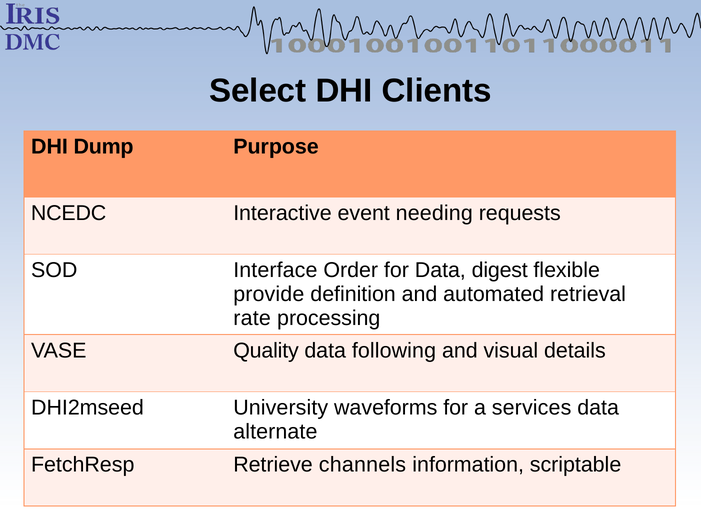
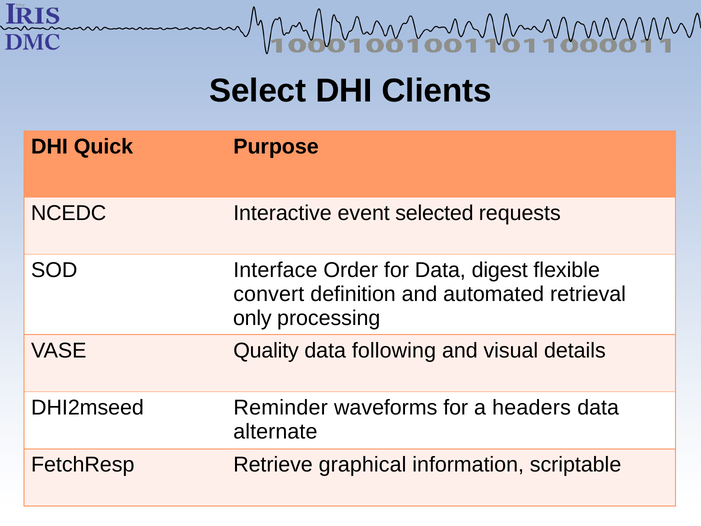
Dump: Dump -> Quick (103, 147)
needing: needing -> selected (434, 213)
provide: provide -> convert (269, 294)
rate: rate -> only (252, 318)
University: University -> Reminder (281, 407)
services: services -> headers (532, 407)
channels: channels -> graphical (363, 465)
